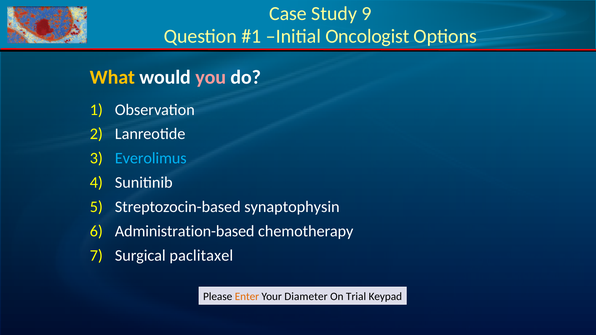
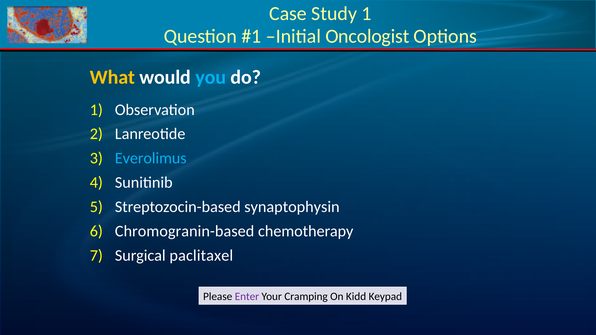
Study 9: 9 -> 1 (367, 14)
you colour: pink -> light blue (211, 77)
Administration-based: Administration-based -> Chromogranin-based (185, 231)
Enter colour: orange -> purple (247, 297)
Diameter: Diameter -> Cramping (306, 297)
Trial: Trial -> Kidd (356, 297)
